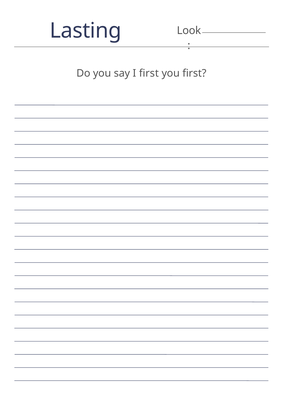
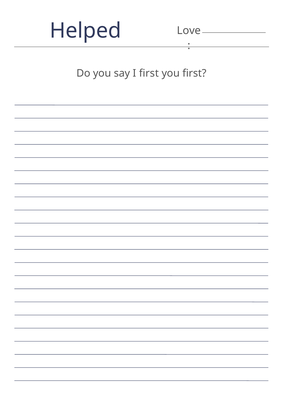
Lasting: Lasting -> Helped (85, 31)
Look: Look -> Love (189, 31)
